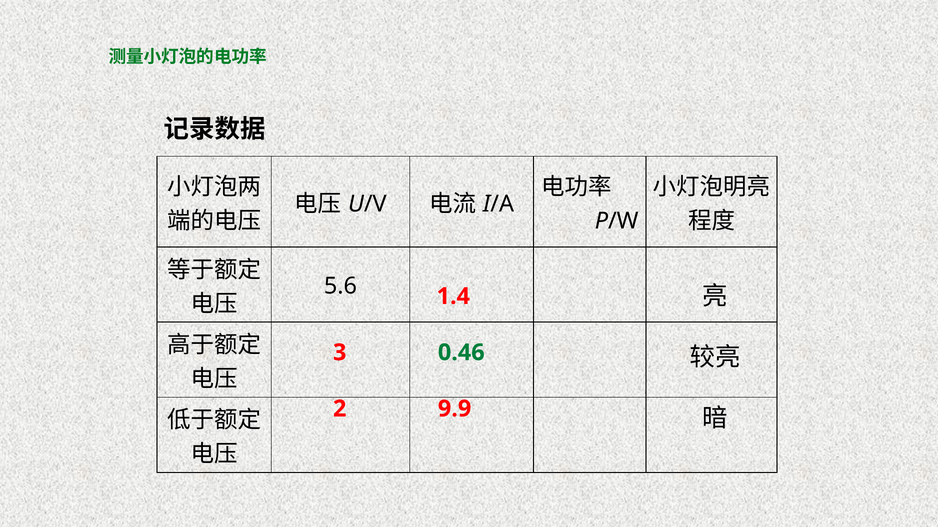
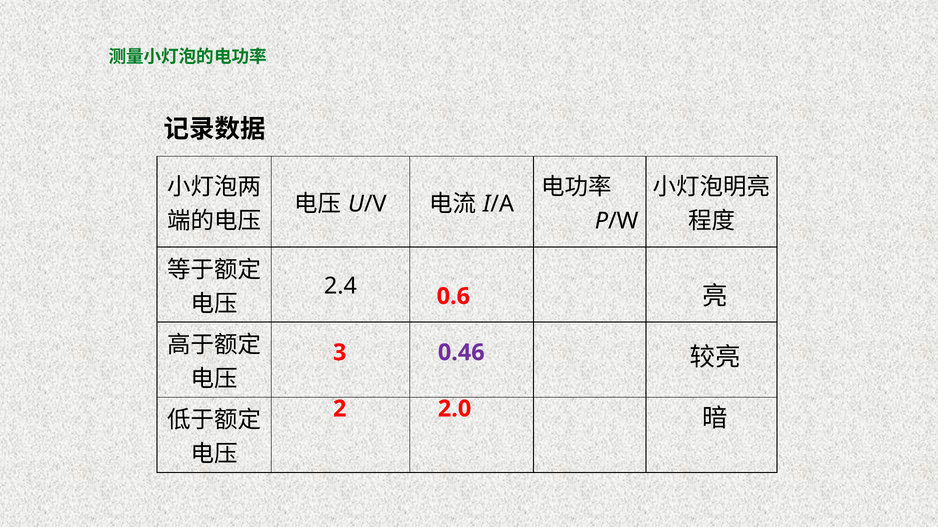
5.6: 5.6 -> 2.4 (340, 286)
1.4: 1.4 -> 0.6 (453, 297)
0.46 colour: green -> purple (461, 353)
9.9: 9.9 -> 2.0 (455, 409)
